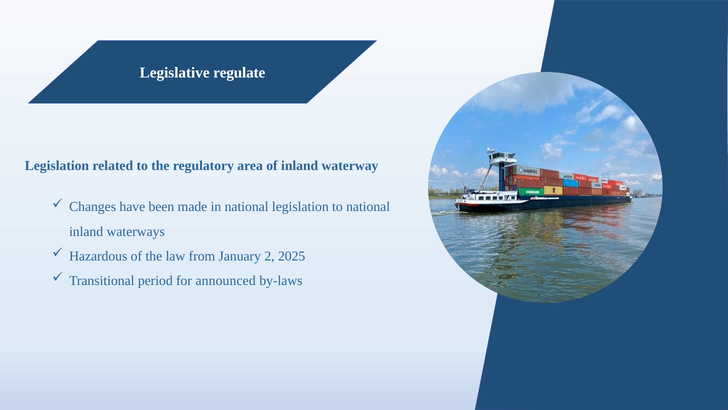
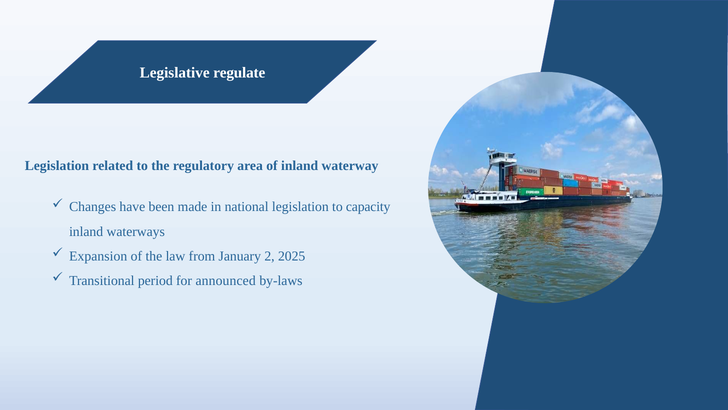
to national: national -> capacity (368, 207)
Hazardous: Hazardous -> Expansion (98, 256)
